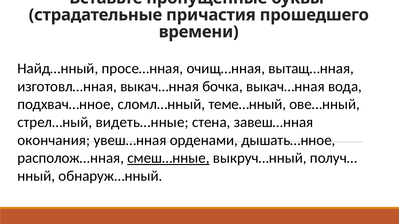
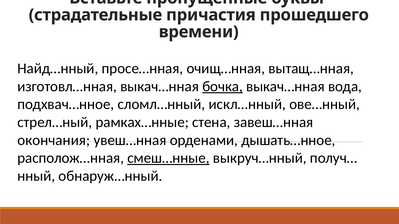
бочка underline: none -> present (223, 87)
теме…нный: теме…нный -> искл…нный (247, 104)
видеть…нные: видеть…нные -> рамках…нные (142, 122)
